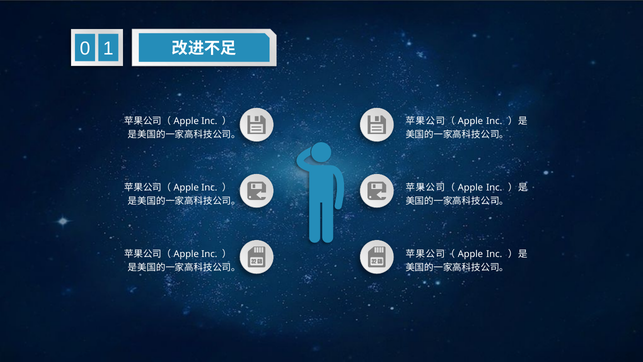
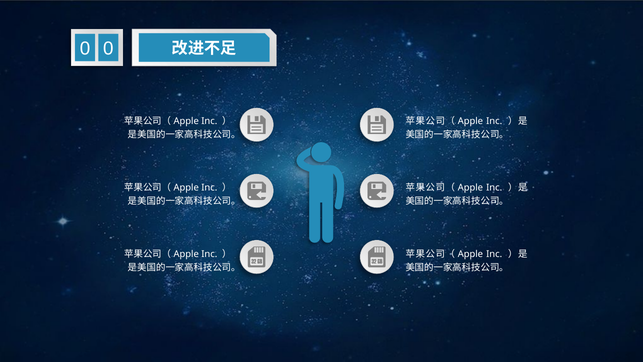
0 1: 1 -> 0 (108, 49)
